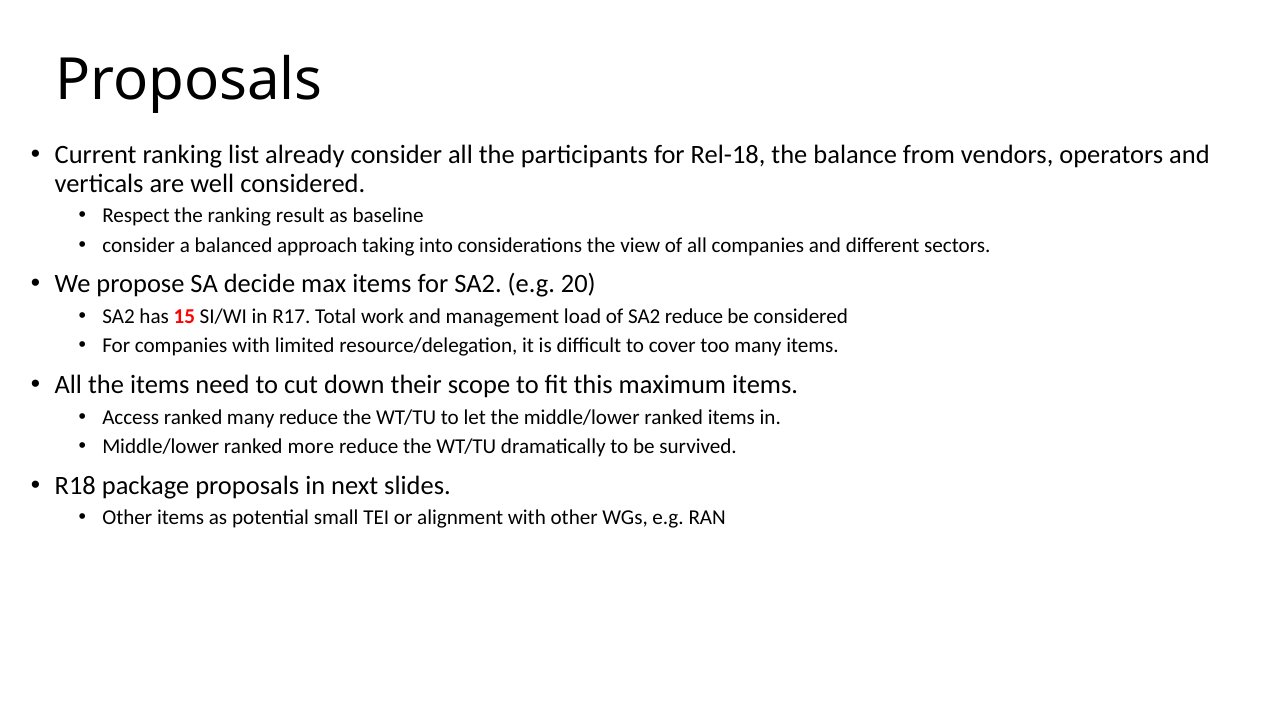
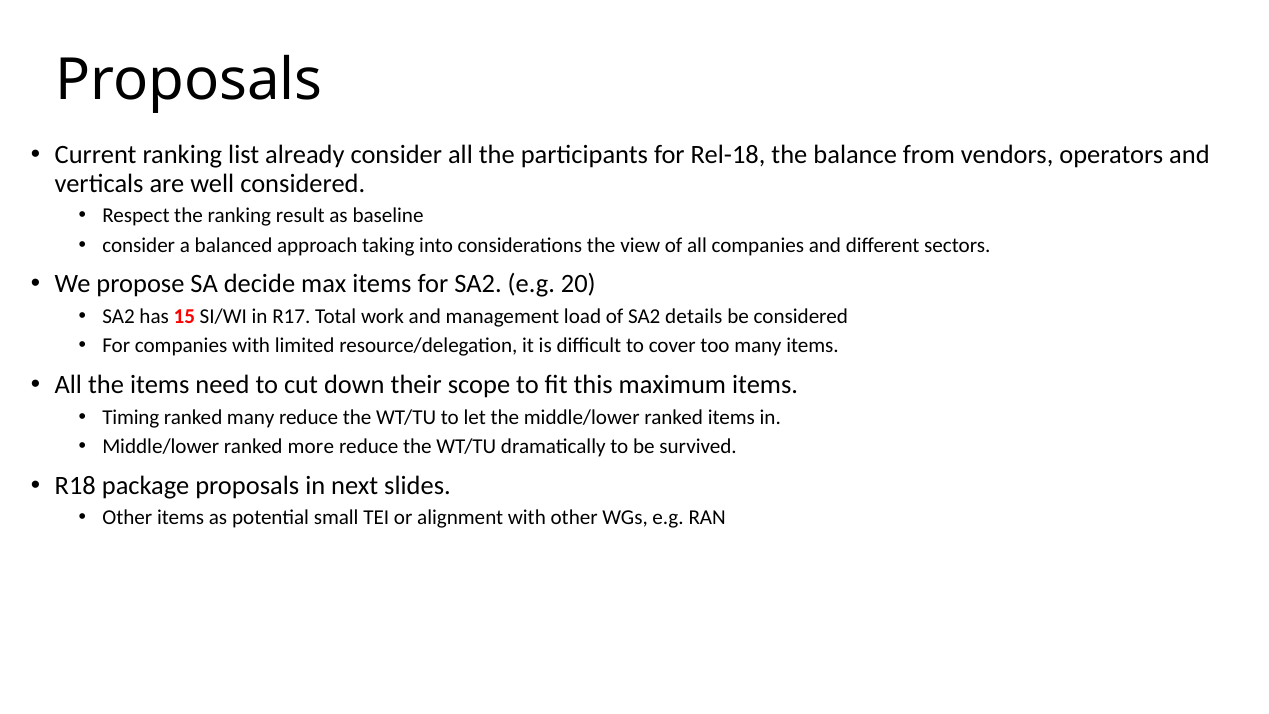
SA2 reduce: reduce -> details (694, 316)
Access: Access -> Timing (131, 417)
